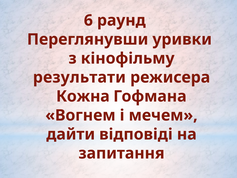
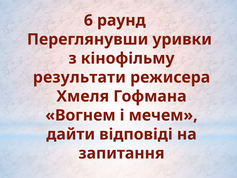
Кожна: Кожна -> Хмеля (83, 96)
